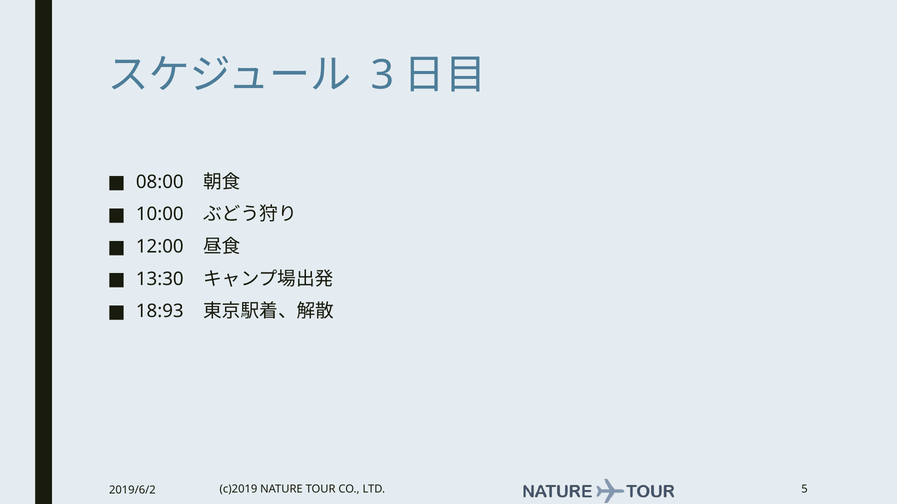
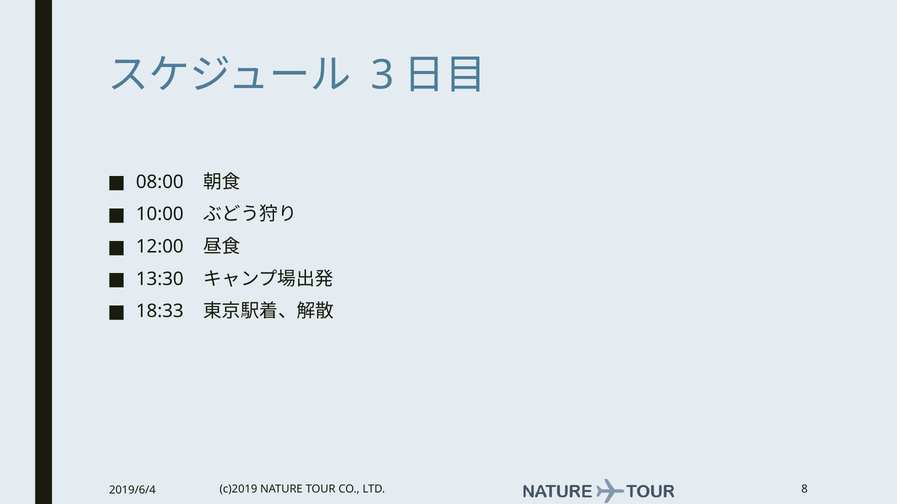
18:93: 18:93 -> 18:33 (160, 312)
5: 5 -> 8 (804, 490)
2019/6/2: 2019/6/2 -> 2019/6/4 (132, 490)
